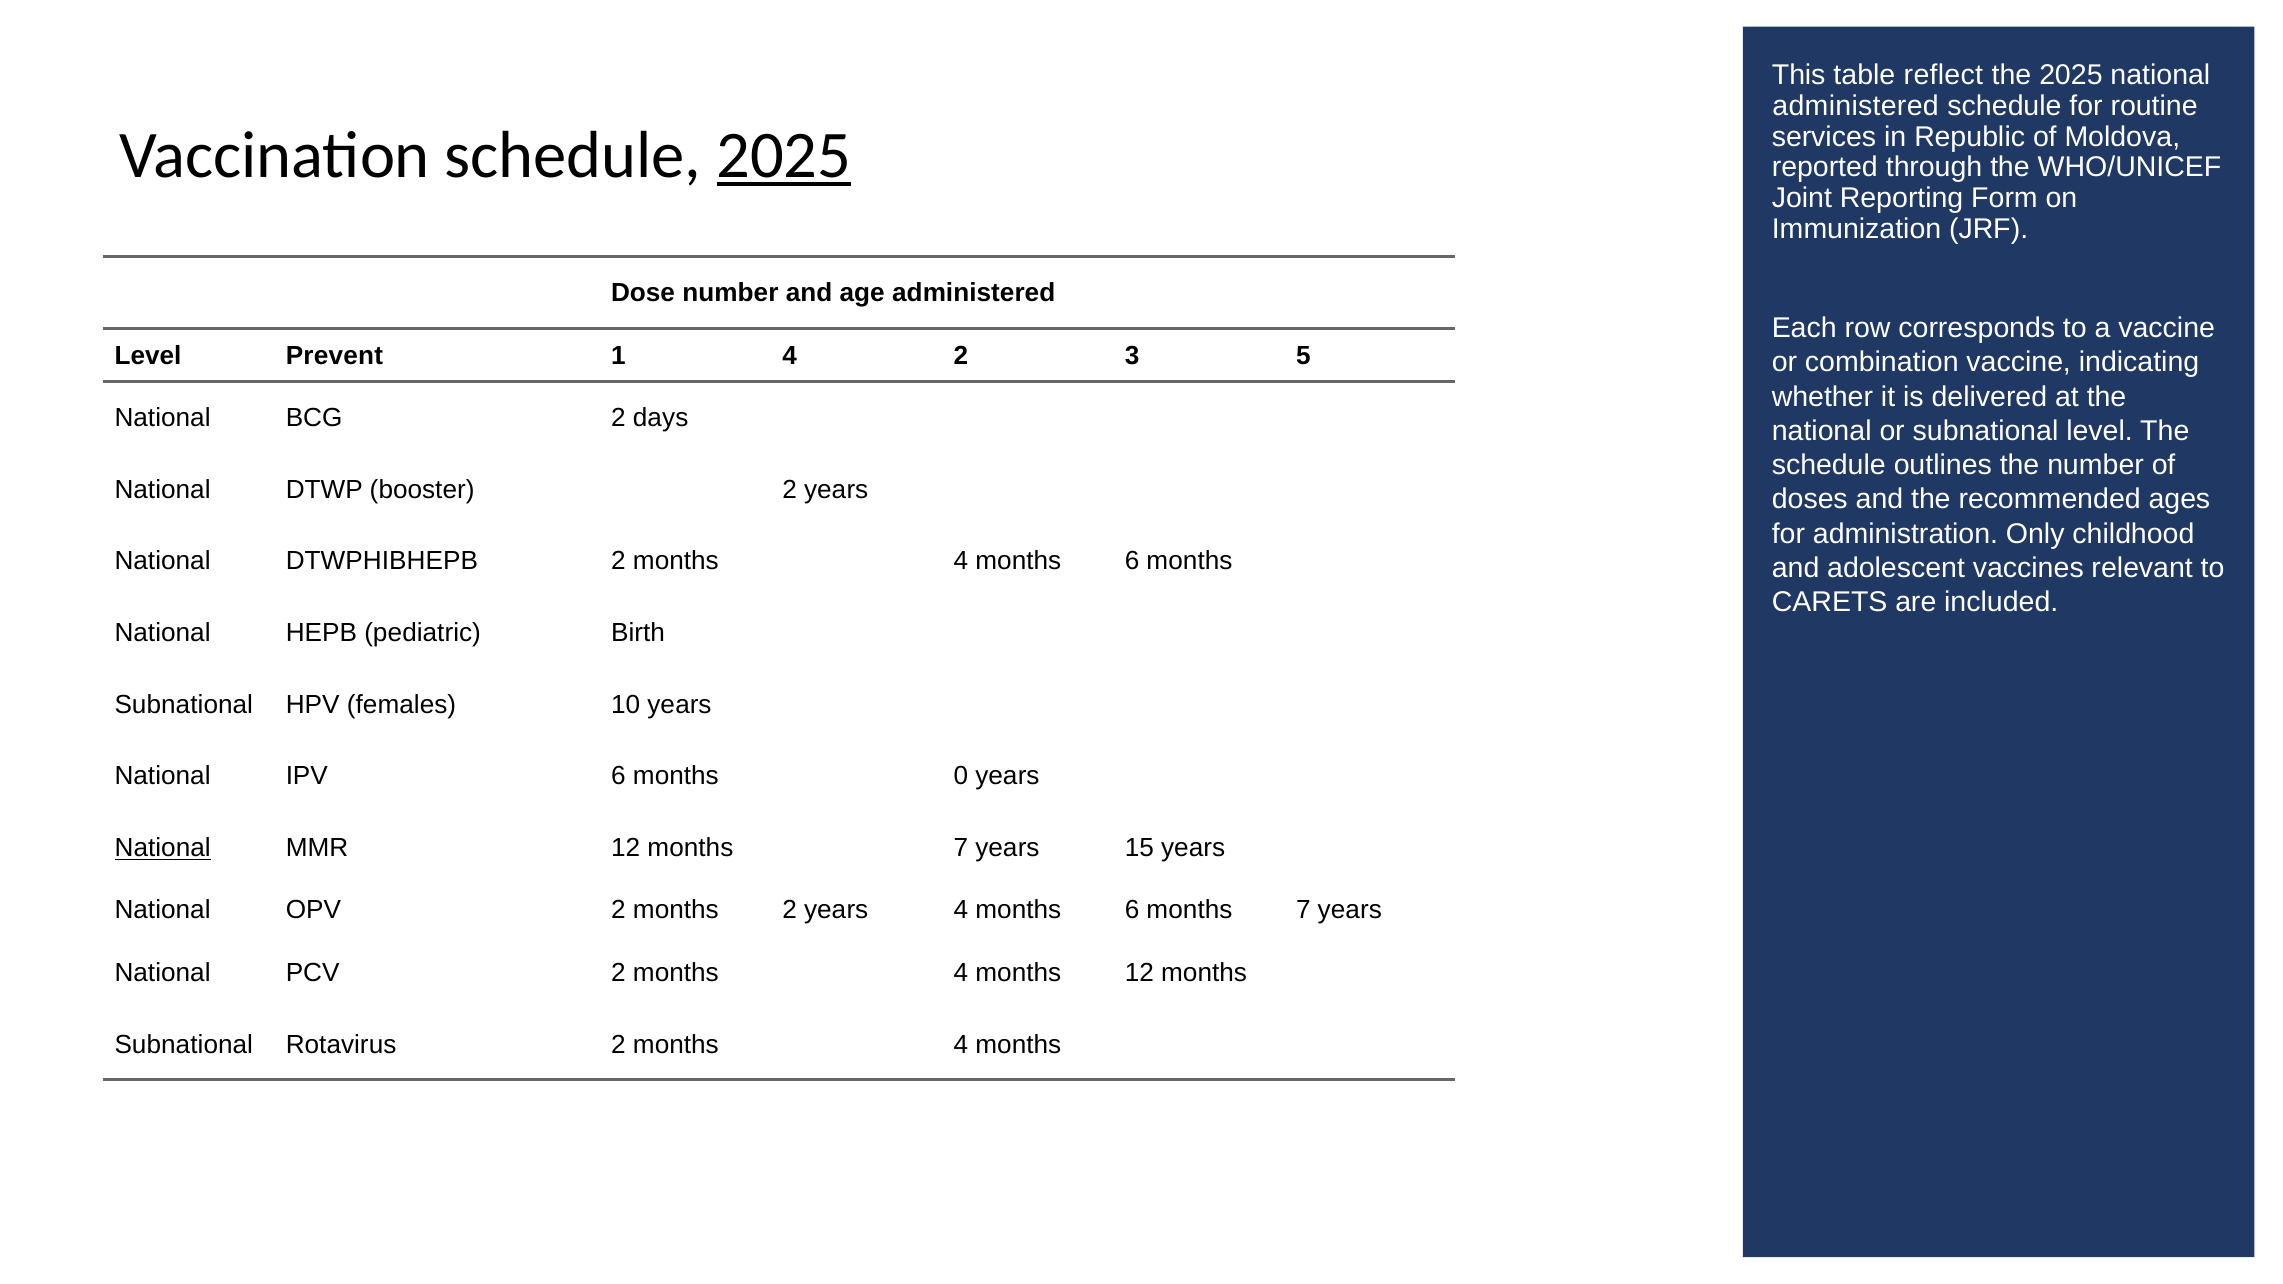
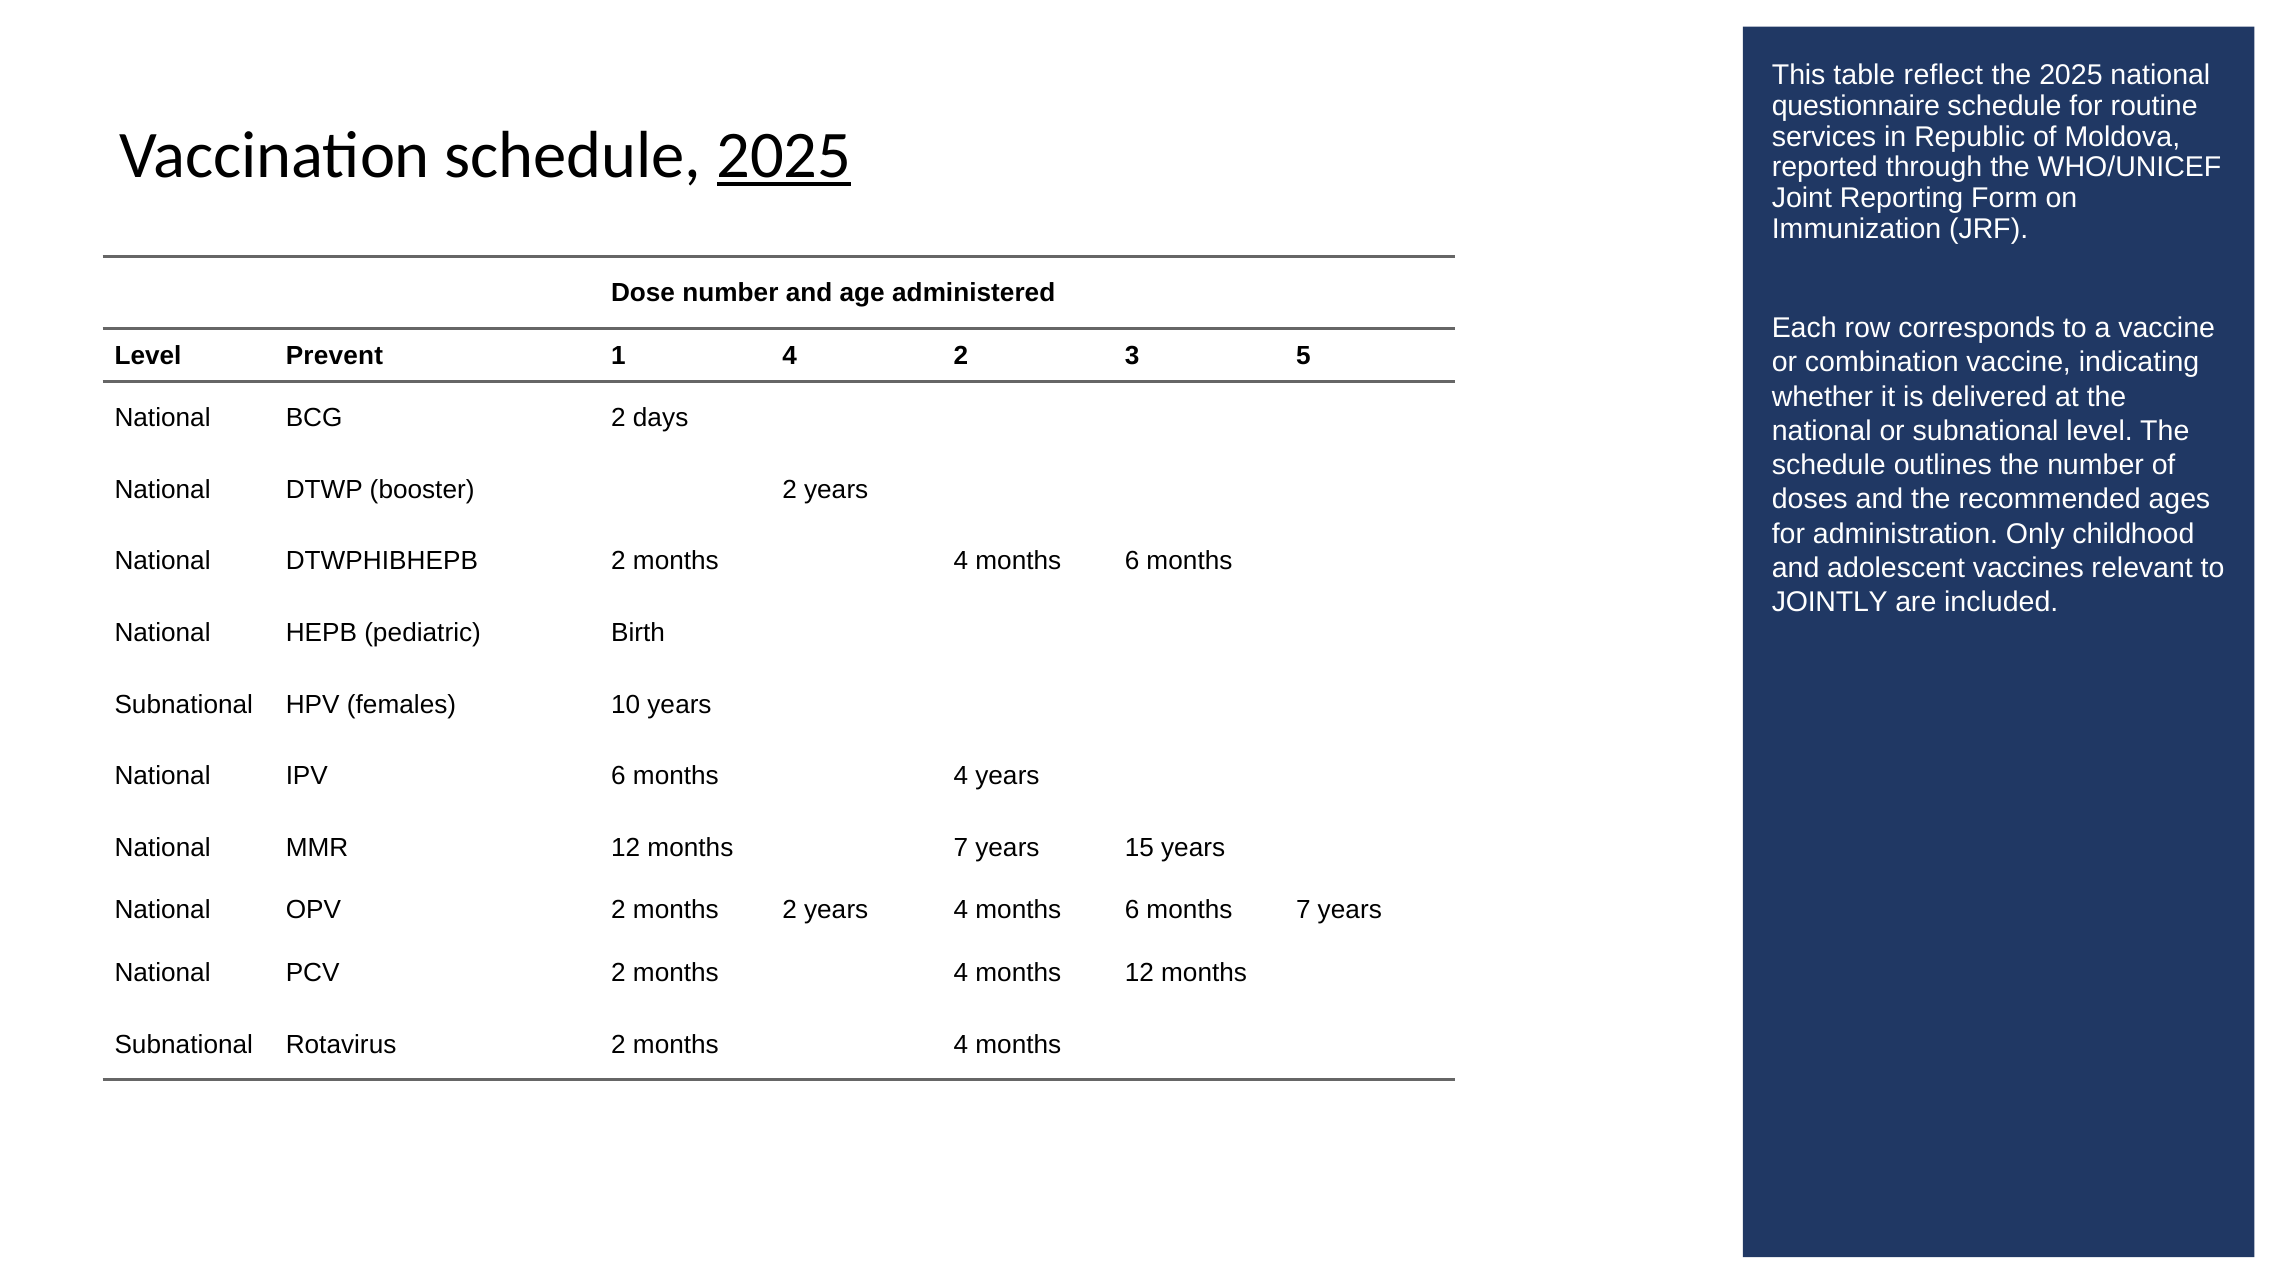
administered: administered -> questionnaire (1856, 106)
CARETS: CARETS -> JOINTLY (1830, 602)
6 months 0: 0 -> 4 (961, 776)
National underline: present -> none (163, 848)
